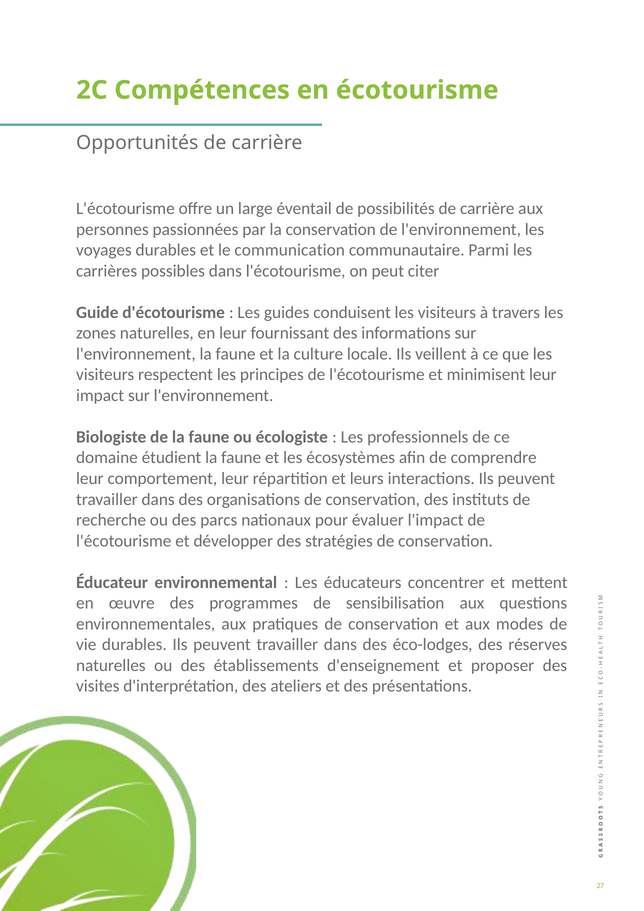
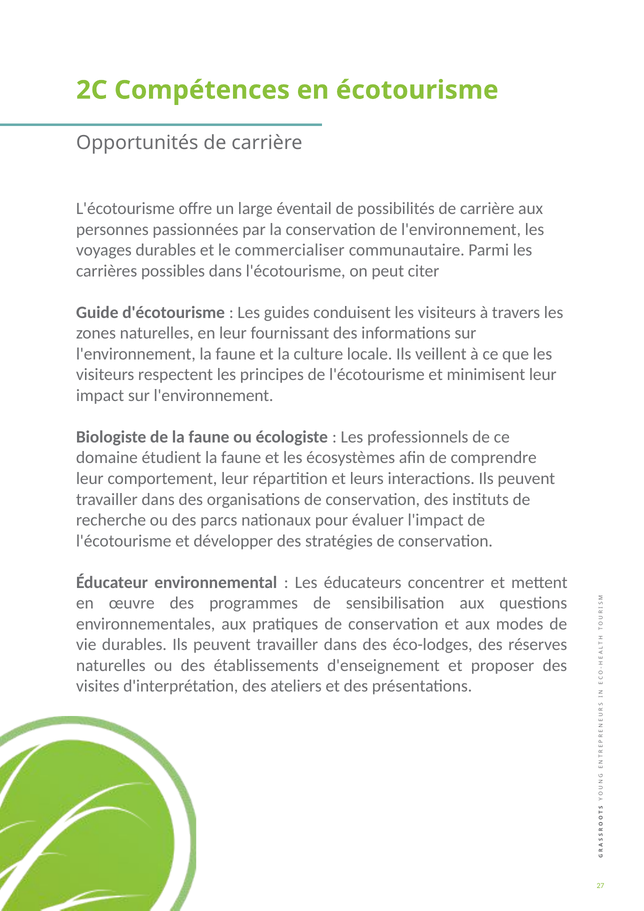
communication: communication -> commercialiser (290, 250)
